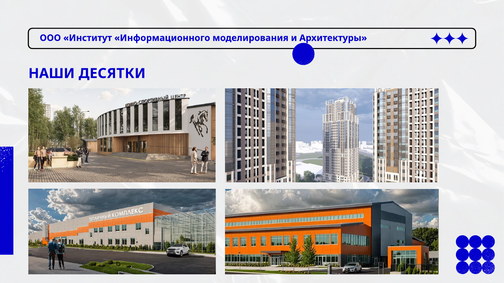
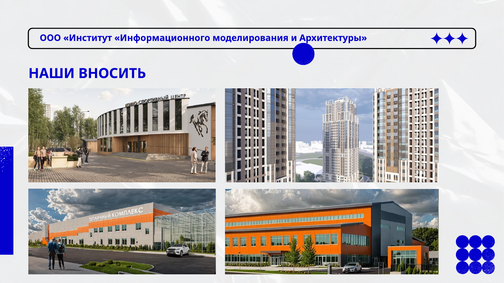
ДЕСЯТКИ: ДЕСЯТКИ -> ВНОСИТЬ (112, 74)
